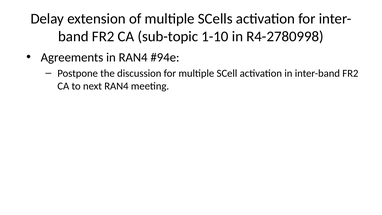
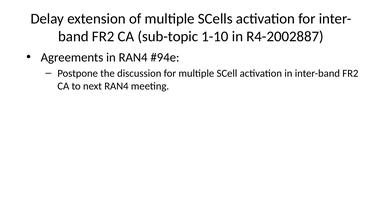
R4-2780998: R4-2780998 -> R4-2002887 (285, 36)
